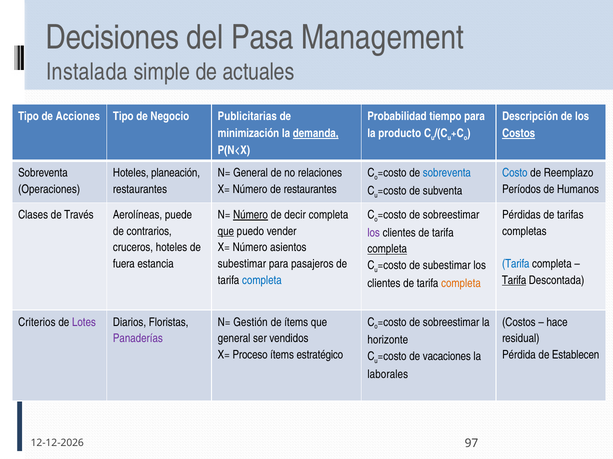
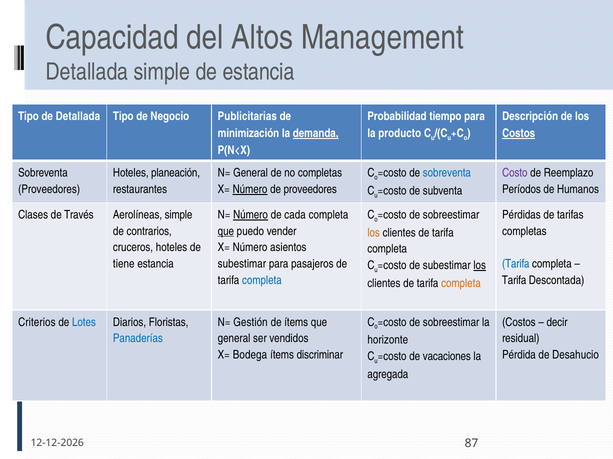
Decisiones: Decisiones -> Capacidad (112, 38)
Pasa: Pasa -> Altos (262, 38)
Instalada: Instalada -> Detallada (87, 72)
de actuales: actuales -> estancia (259, 72)
de Acciones: Acciones -> Detallada (78, 117)
no relaciones: relaciones -> completas (320, 173)
Costo colour: blue -> purple (515, 173)
Operaciones: Operaciones -> Proveedores (49, 190)
Número underline: none -> present (250, 190)
de restaurantes: restaurantes -> proveedores (310, 190)
Aerolíneas puede: puede -> simple (179, 215)
decir: decir -> cada (295, 215)
los colour: purple -> orange (374, 233)
completa underline: present -> none (387, 249)
fuera: fuera -> tiene (124, 264)
los underline: none -> present (480, 266)
Tarifa underline: present -> none (514, 281)
Lotes colour: purple -> blue (84, 323)
hace: hace -> decir (557, 323)
Panaderías colour: purple -> blue (138, 339)
Proceso: Proceso -> Bodega (250, 355)
estratégico: estratégico -> discriminar (320, 355)
Establecen: Establecen -> Desahucio (576, 355)
laborales: laborales -> agregada (388, 375)
97: 97 -> 87 (471, 444)
